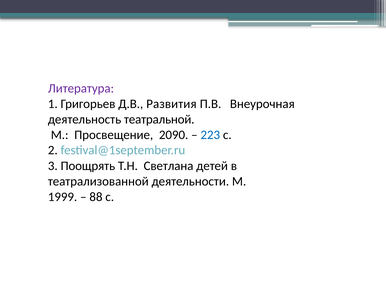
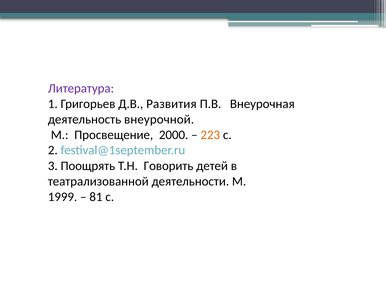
театральной: театральной -> внеурочной (159, 119)
2090: 2090 -> 2000 (174, 135)
223 colour: blue -> orange (210, 135)
Светлана: Светлана -> Говорить (169, 166)
88: 88 -> 81 (96, 197)
